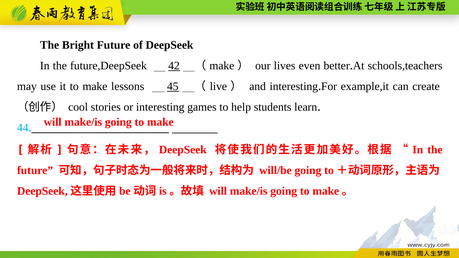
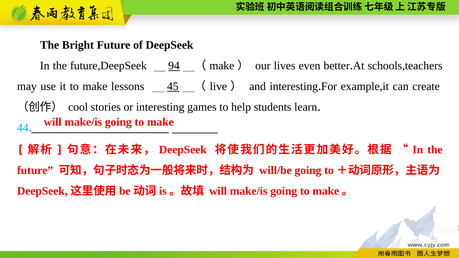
42: 42 -> 94 (174, 66)
